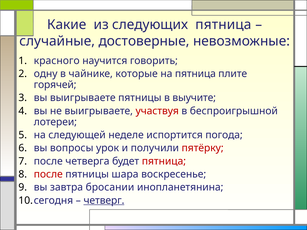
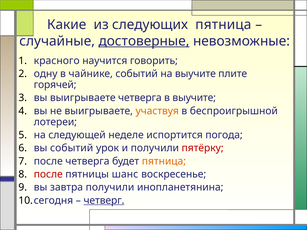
достоверные underline: none -> present (144, 41)
чайнике которые: которые -> событий (137, 74)
на пятница: пятница -> выучите (195, 74)
выигрываете пятницы: пятницы -> четверга (140, 98)
участвуя colour: red -> orange (157, 111)
вы вопросы: вопросы -> событий (72, 148)
пятница colour: red -> orange (164, 161)
шара: шара -> шанс (125, 174)
завтра бросании: бросании -> получили (110, 188)
